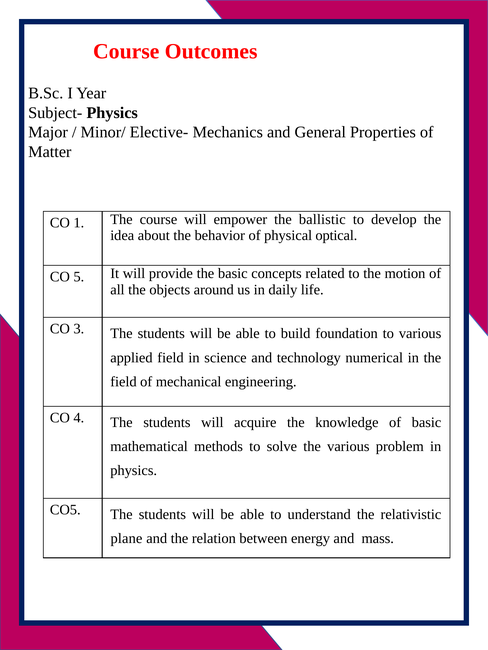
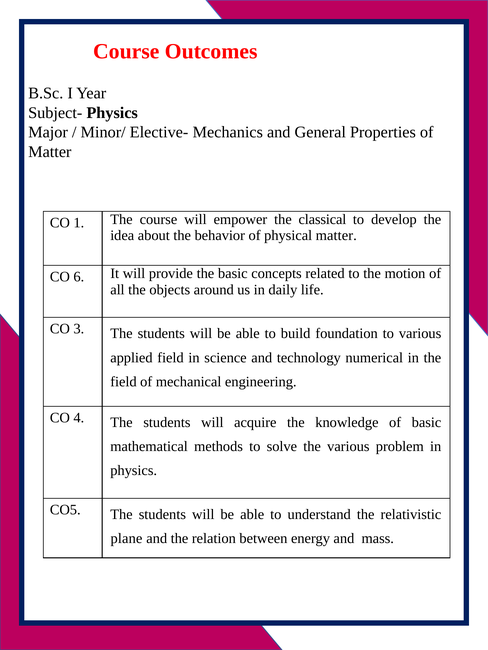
ballistic: ballistic -> classical (322, 220)
physical optical: optical -> matter (336, 236)
5: 5 -> 6 (79, 277)
